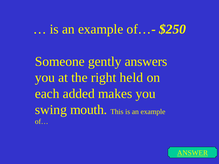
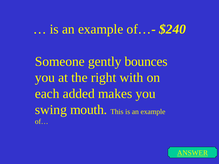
$250: $250 -> $240 (173, 29)
answers: answers -> bounces (146, 62)
held: held -> with (131, 78)
